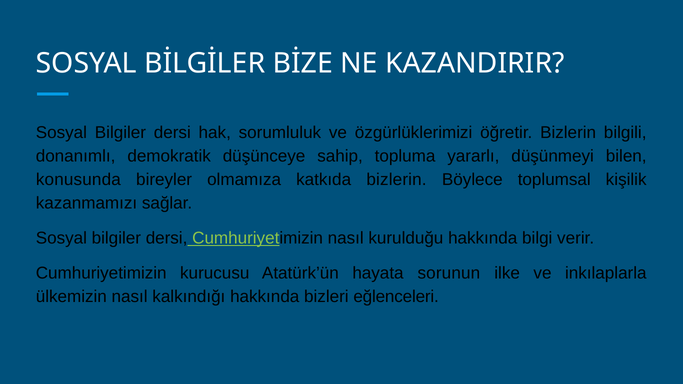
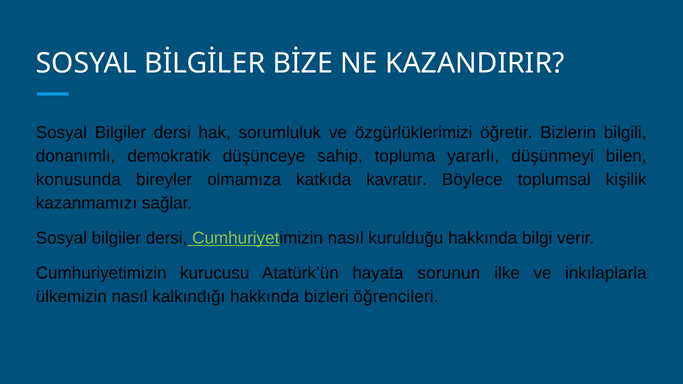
katkıda bizlerin: bizlerin -> kavratır (397, 180)
eğlenceleri: eğlenceleri -> öğrencileri (396, 297)
